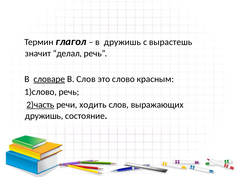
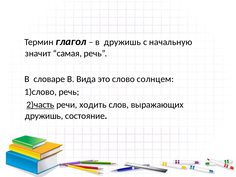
вырастешь: вырастешь -> начальную (171, 42)
делал: делал -> самая (67, 53)
словаре underline: present -> none (49, 79)
В Слов: Слов -> Вида (86, 79)
красным: красным -> солнцем (155, 79)
